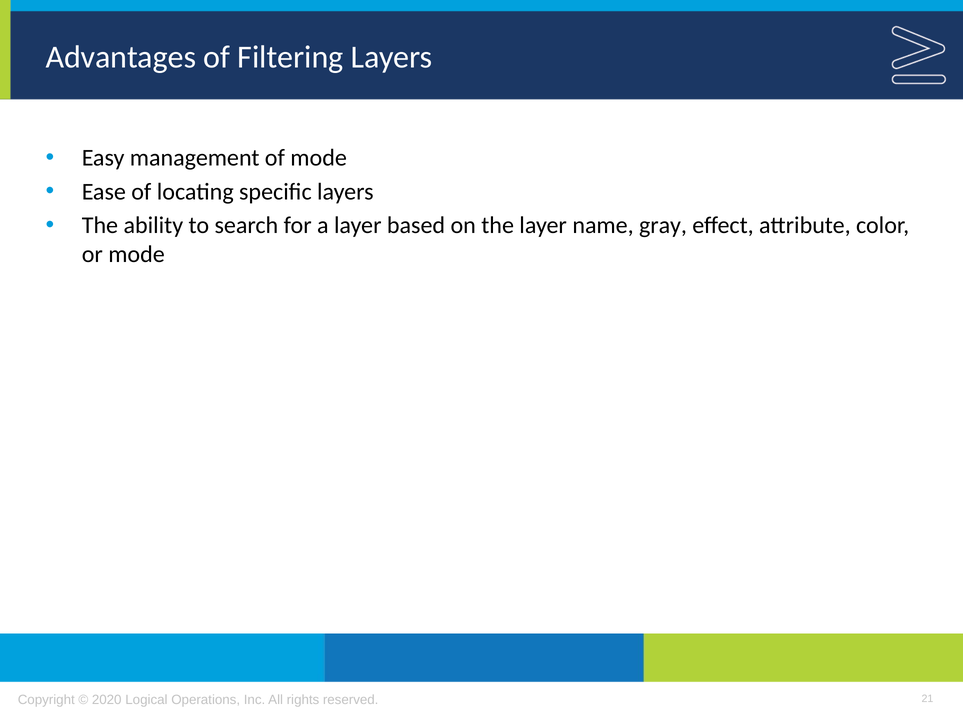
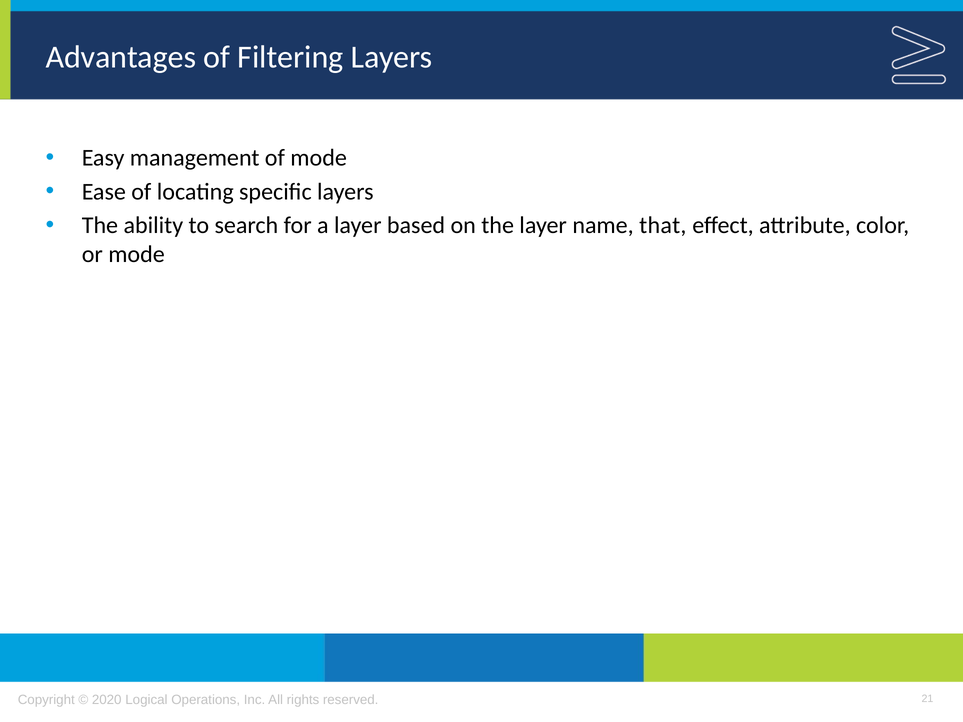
gray: gray -> that (663, 225)
